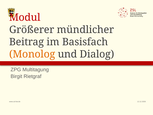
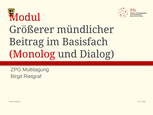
Monolog colour: orange -> red (32, 54)
